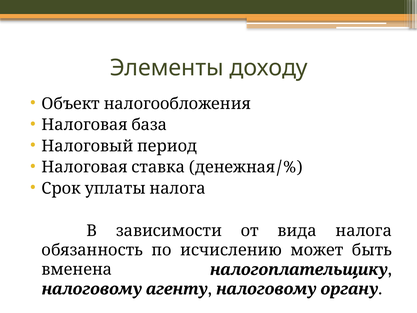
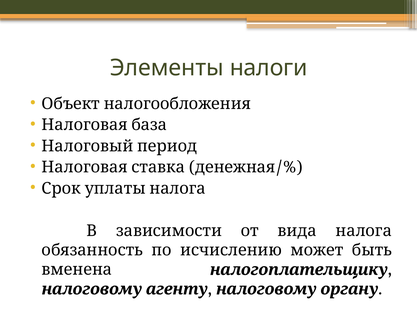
доходу: доходу -> налоги (269, 68)
